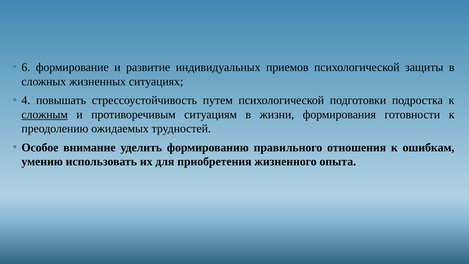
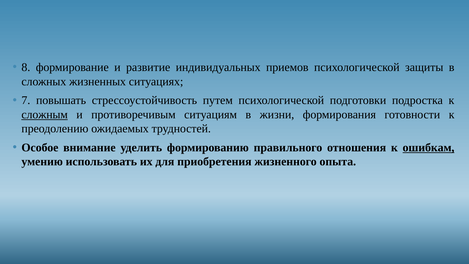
6: 6 -> 8 (26, 67)
4: 4 -> 7 (26, 100)
ошибкам underline: none -> present (429, 147)
